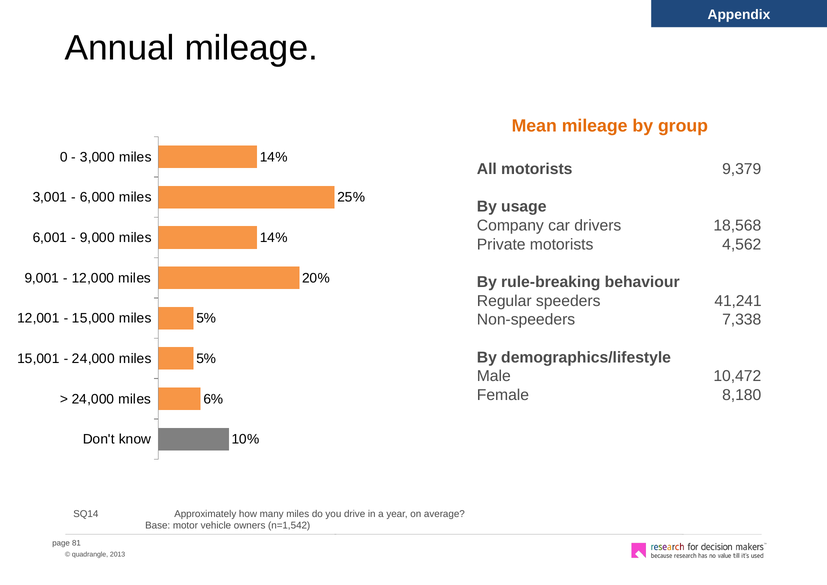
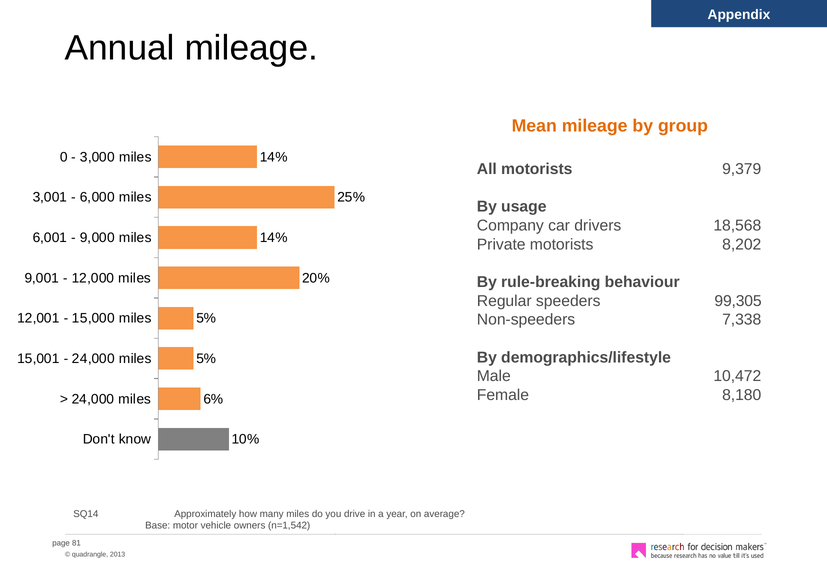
4,562: 4,562 -> 8,202 (742, 244)
41,241: 41,241 -> 99,305 (738, 301)
